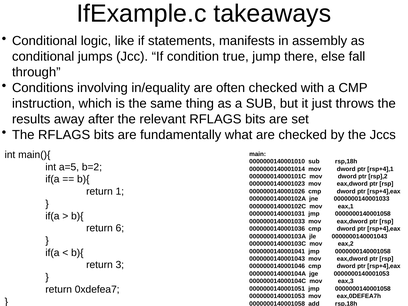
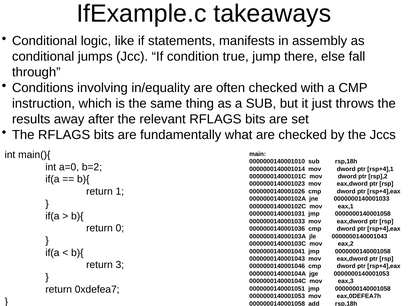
a=5: a=5 -> a=0 (69, 167)
6: 6 -> 0 (120, 228)
